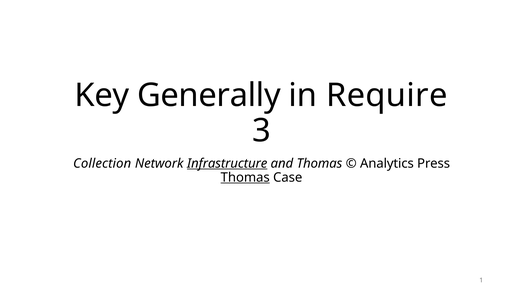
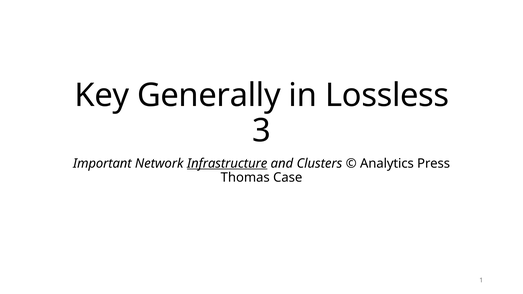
Require: Require -> Lossless (387, 95)
Collection: Collection -> Important (102, 163)
and Thomas: Thomas -> Clusters (319, 163)
Thomas underline: present -> none (245, 178)
